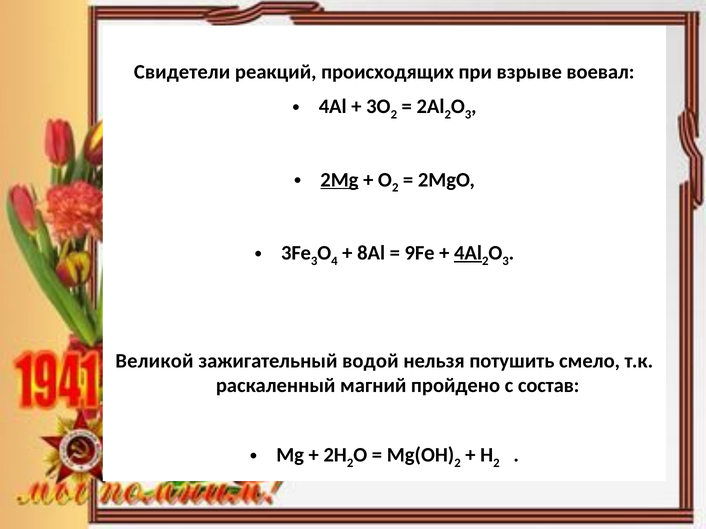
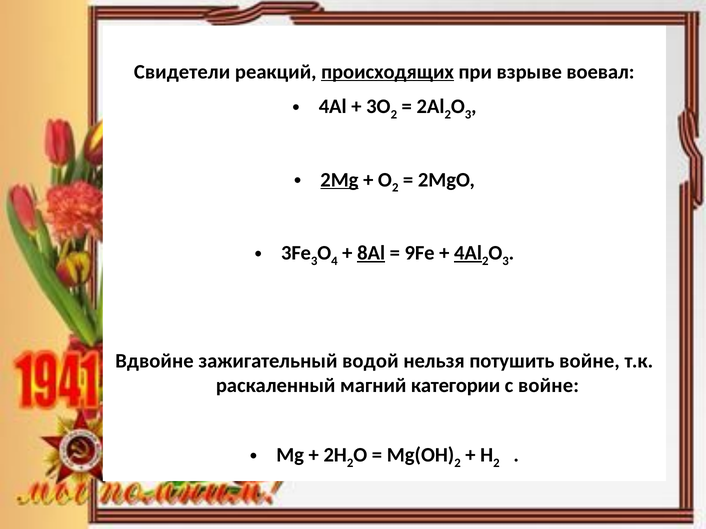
происходящих underline: none -> present (388, 72)
8Al underline: none -> present (371, 253)
Великой: Великой -> Вдвойне (155, 361)
потушить смело: смело -> войне (589, 361)
пройдено: пройдено -> категории (456, 386)
с состав: состав -> войне (548, 386)
